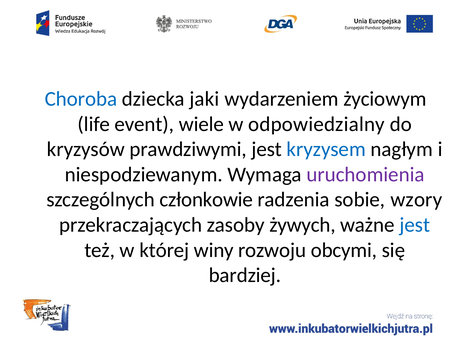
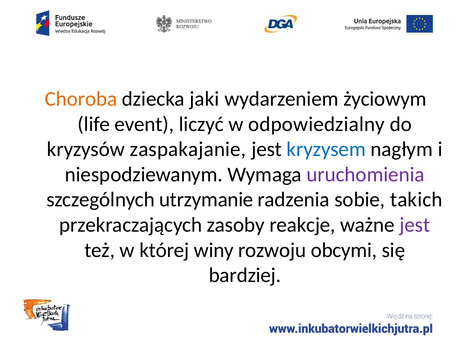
Choroba colour: blue -> orange (81, 99)
wiele: wiele -> liczyć (201, 124)
prawdziwymi: prawdziwymi -> zaspakajanie (188, 149)
członkowie: członkowie -> utrzymanie (206, 200)
wzory: wzory -> takich (416, 200)
żywych: żywych -> reakcje (302, 225)
jest colour: blue -> purple (415, 225)
